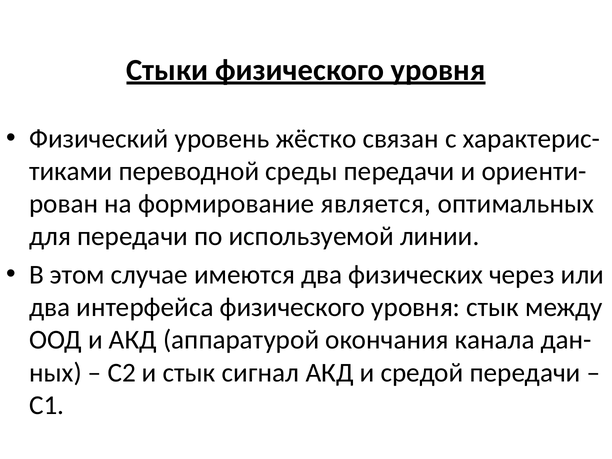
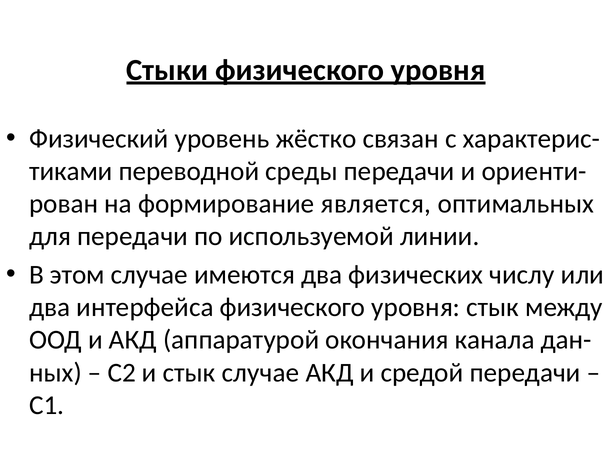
через: через -> числу (522, 275)
стык сигнал: сигнал -> случае (260, 373)
